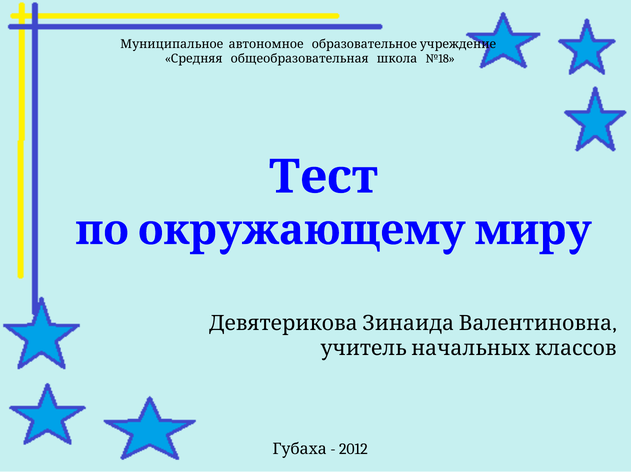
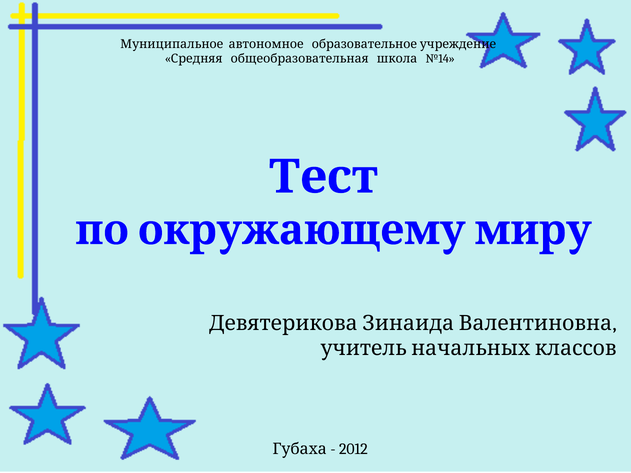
№18: №18 -> №14 (440, 59)
